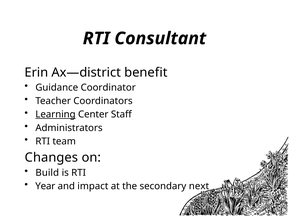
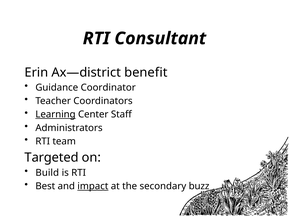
Changes: Changes -> Targeted (52, 158)
Year: Year -> Best (45, 187)
impact underline: none -> present (93, 187)
next: next -> buzz (199, 187)
